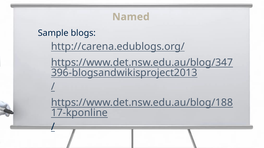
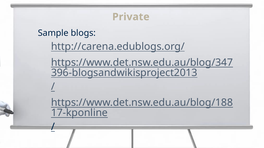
Named: Named -> Private (131, 17)
